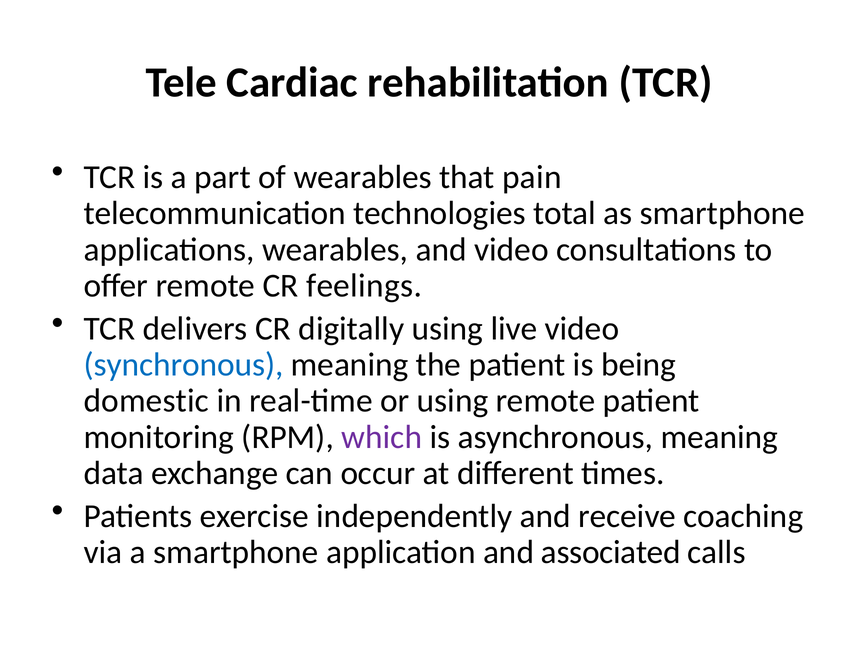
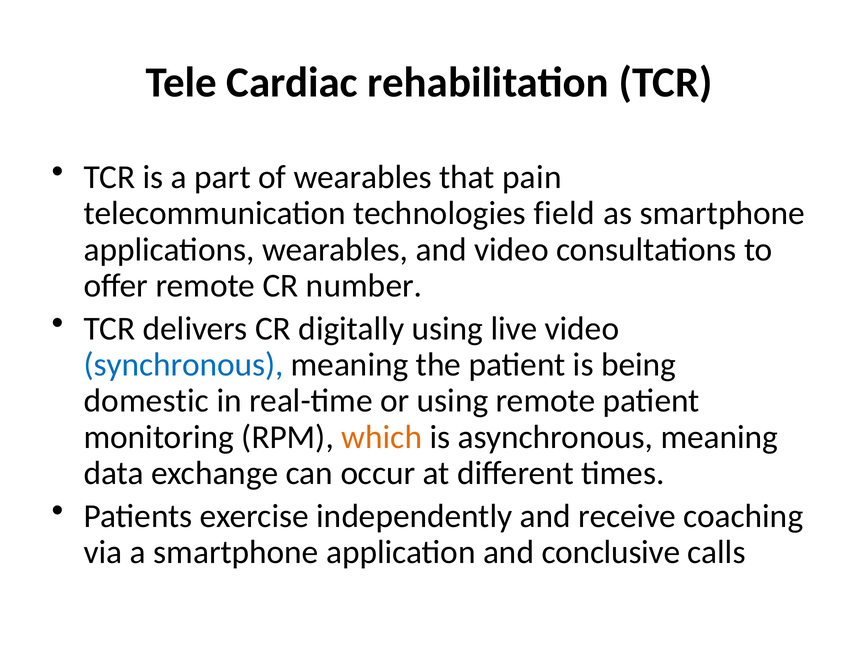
total: total -> field (564, 213)
feelings: feelings -> number (364, 285)
which colour: purple -> orange (382, 436)
associated: associated -> conclusive (611, 552)
